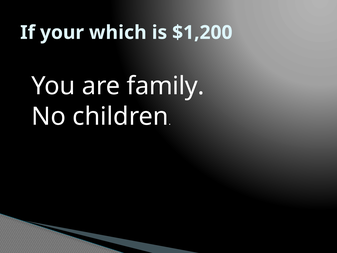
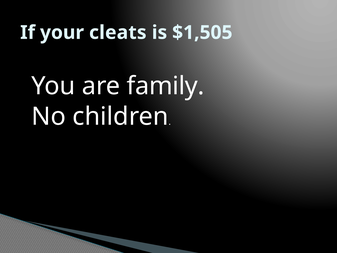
which: which -> cleats (118, 33)
$1,200: $1,200 -> $1,505 (202, 33)
